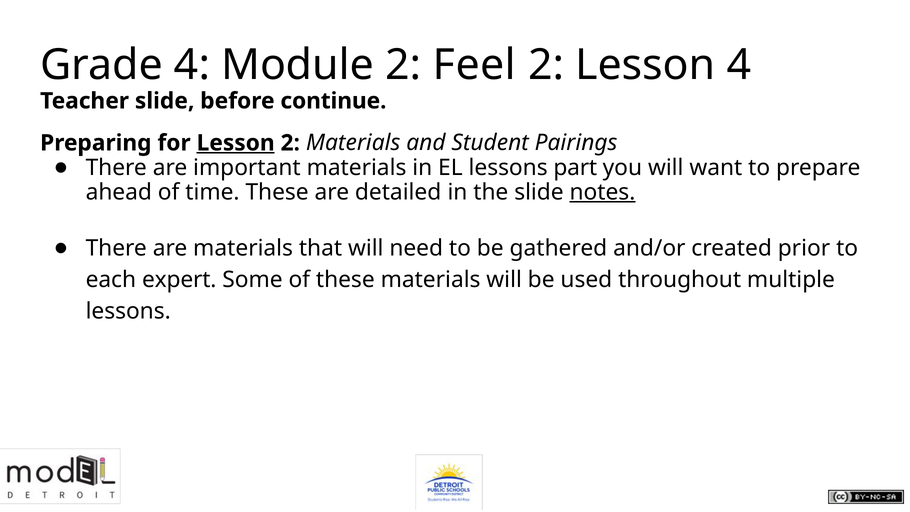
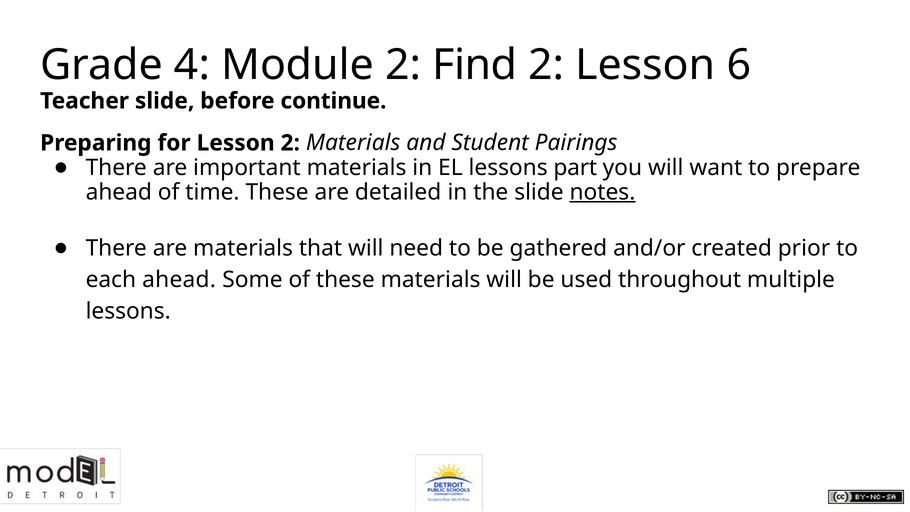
Feel: Feel -> Find (475, 65)
Lesson 4: 4 -> 6 (739, 65)
Lesson underline: present -> none (236, 143)
each expert: expert -> ahead (179, 280)
